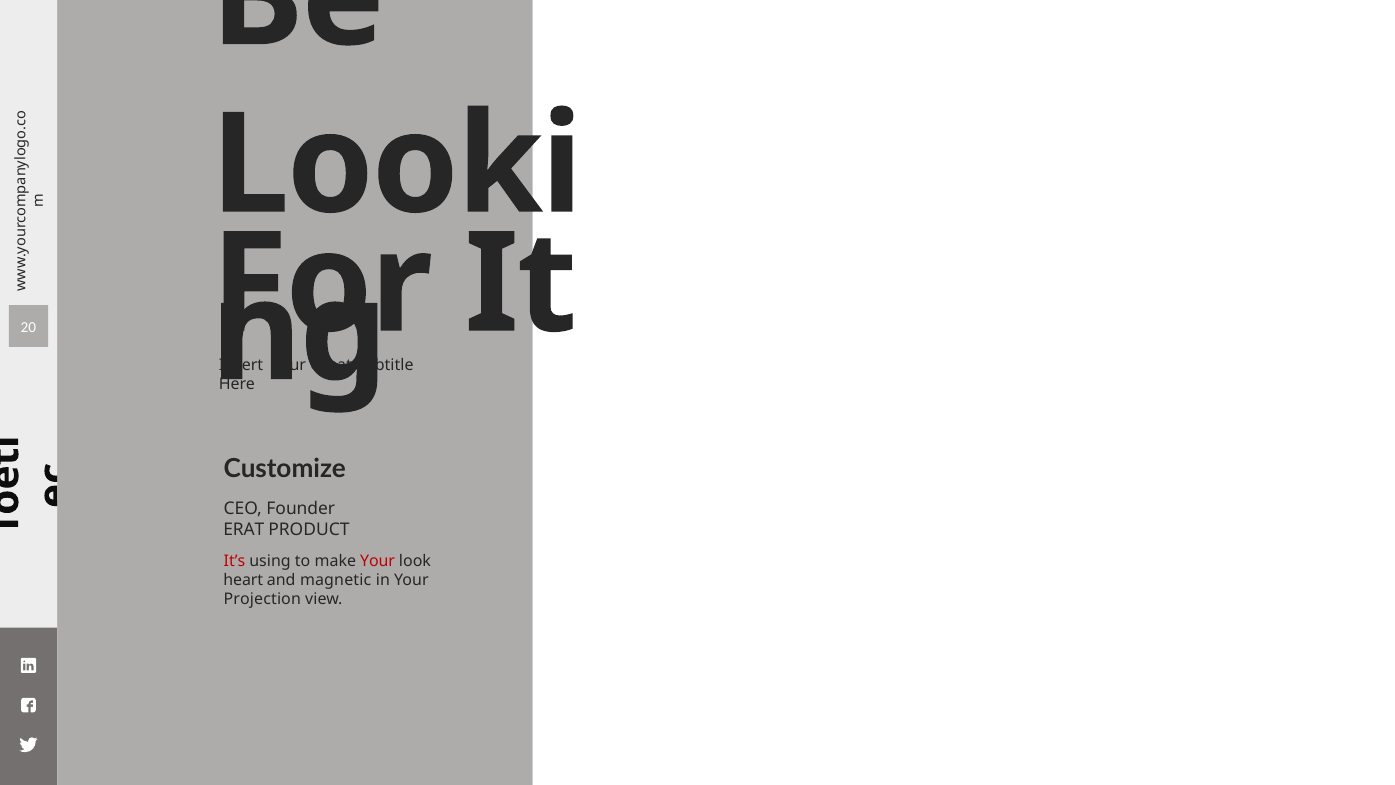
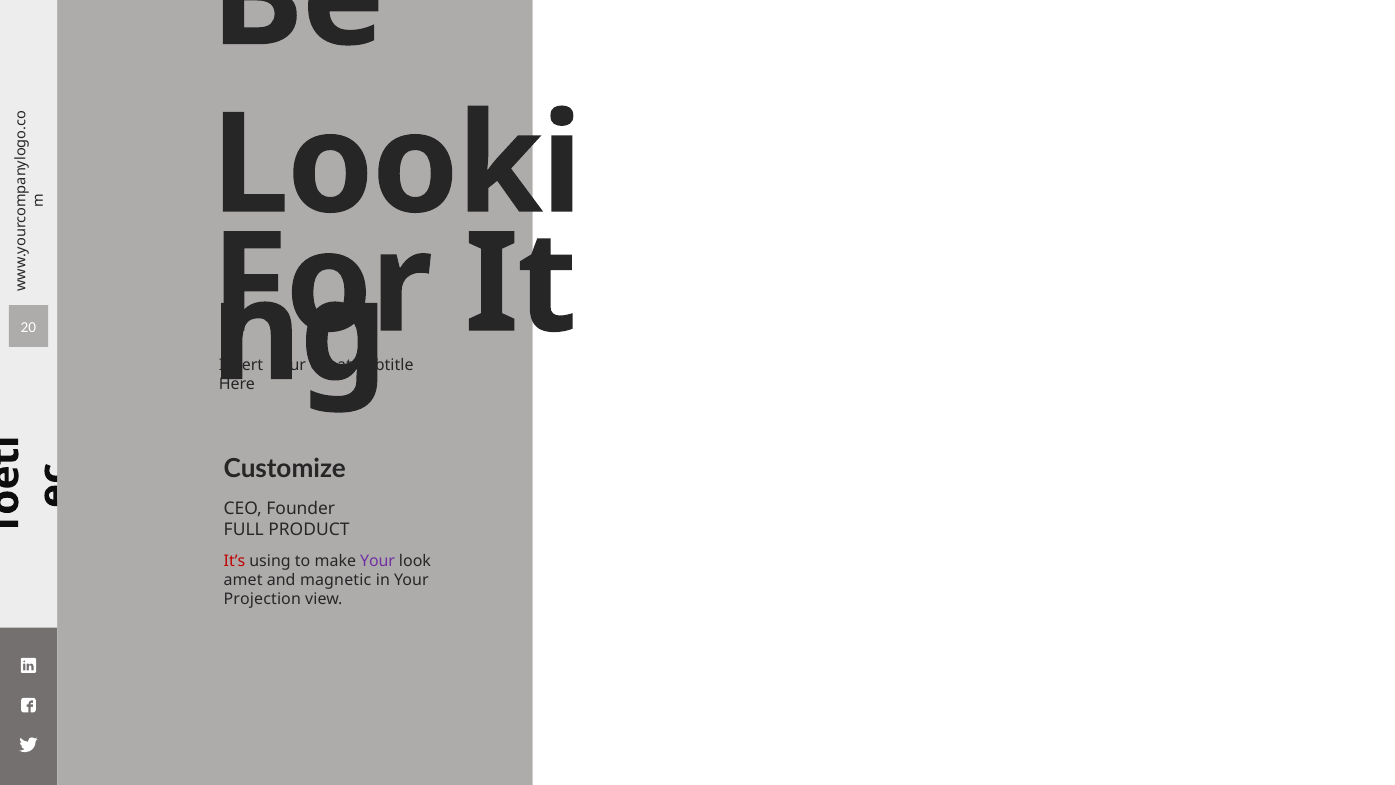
ERAT: ERAT -> FULL (244, 530)
Your colour: red -> purple (378, 561)
heart: heart -> amet (243, 580)
